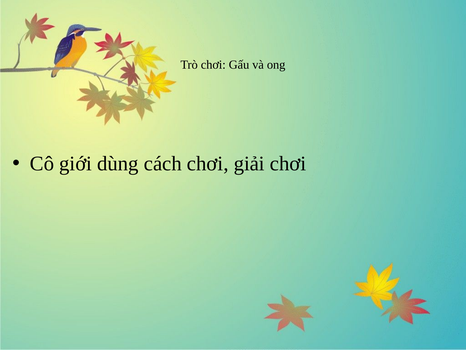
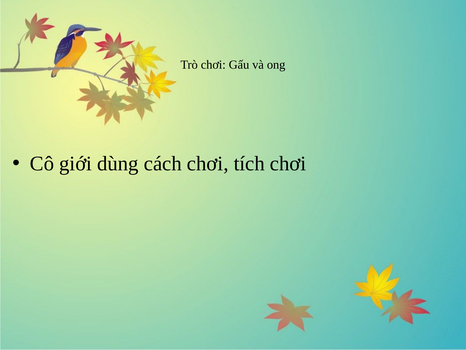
giải: giải -> tích (249, 164)
